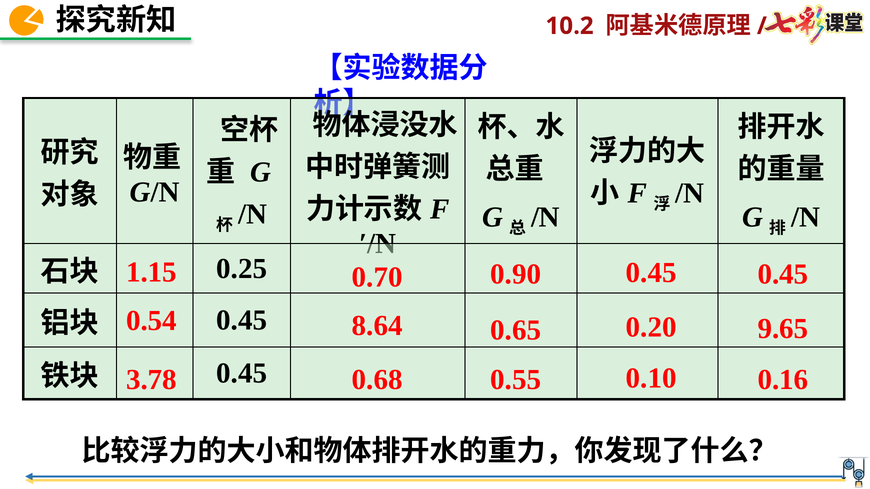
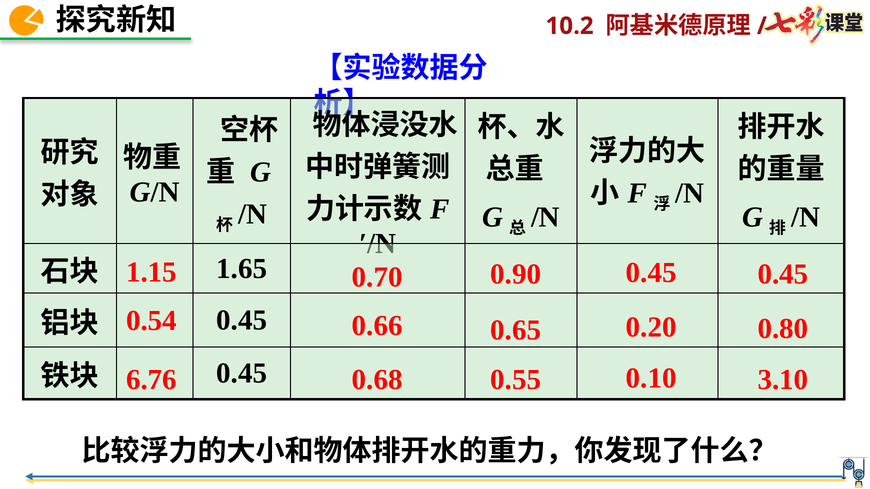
0.25: 0.25 -> 1.65 (242, 269)
8.64: 8.64 -> 0.66 (377, 326)
9.65: 9.65 -> 0.80 (783, 329)
3.78: 3.78 -> 6.76 (152, 380)
0.16: 0.16 -> 3.10 (783, 380)
